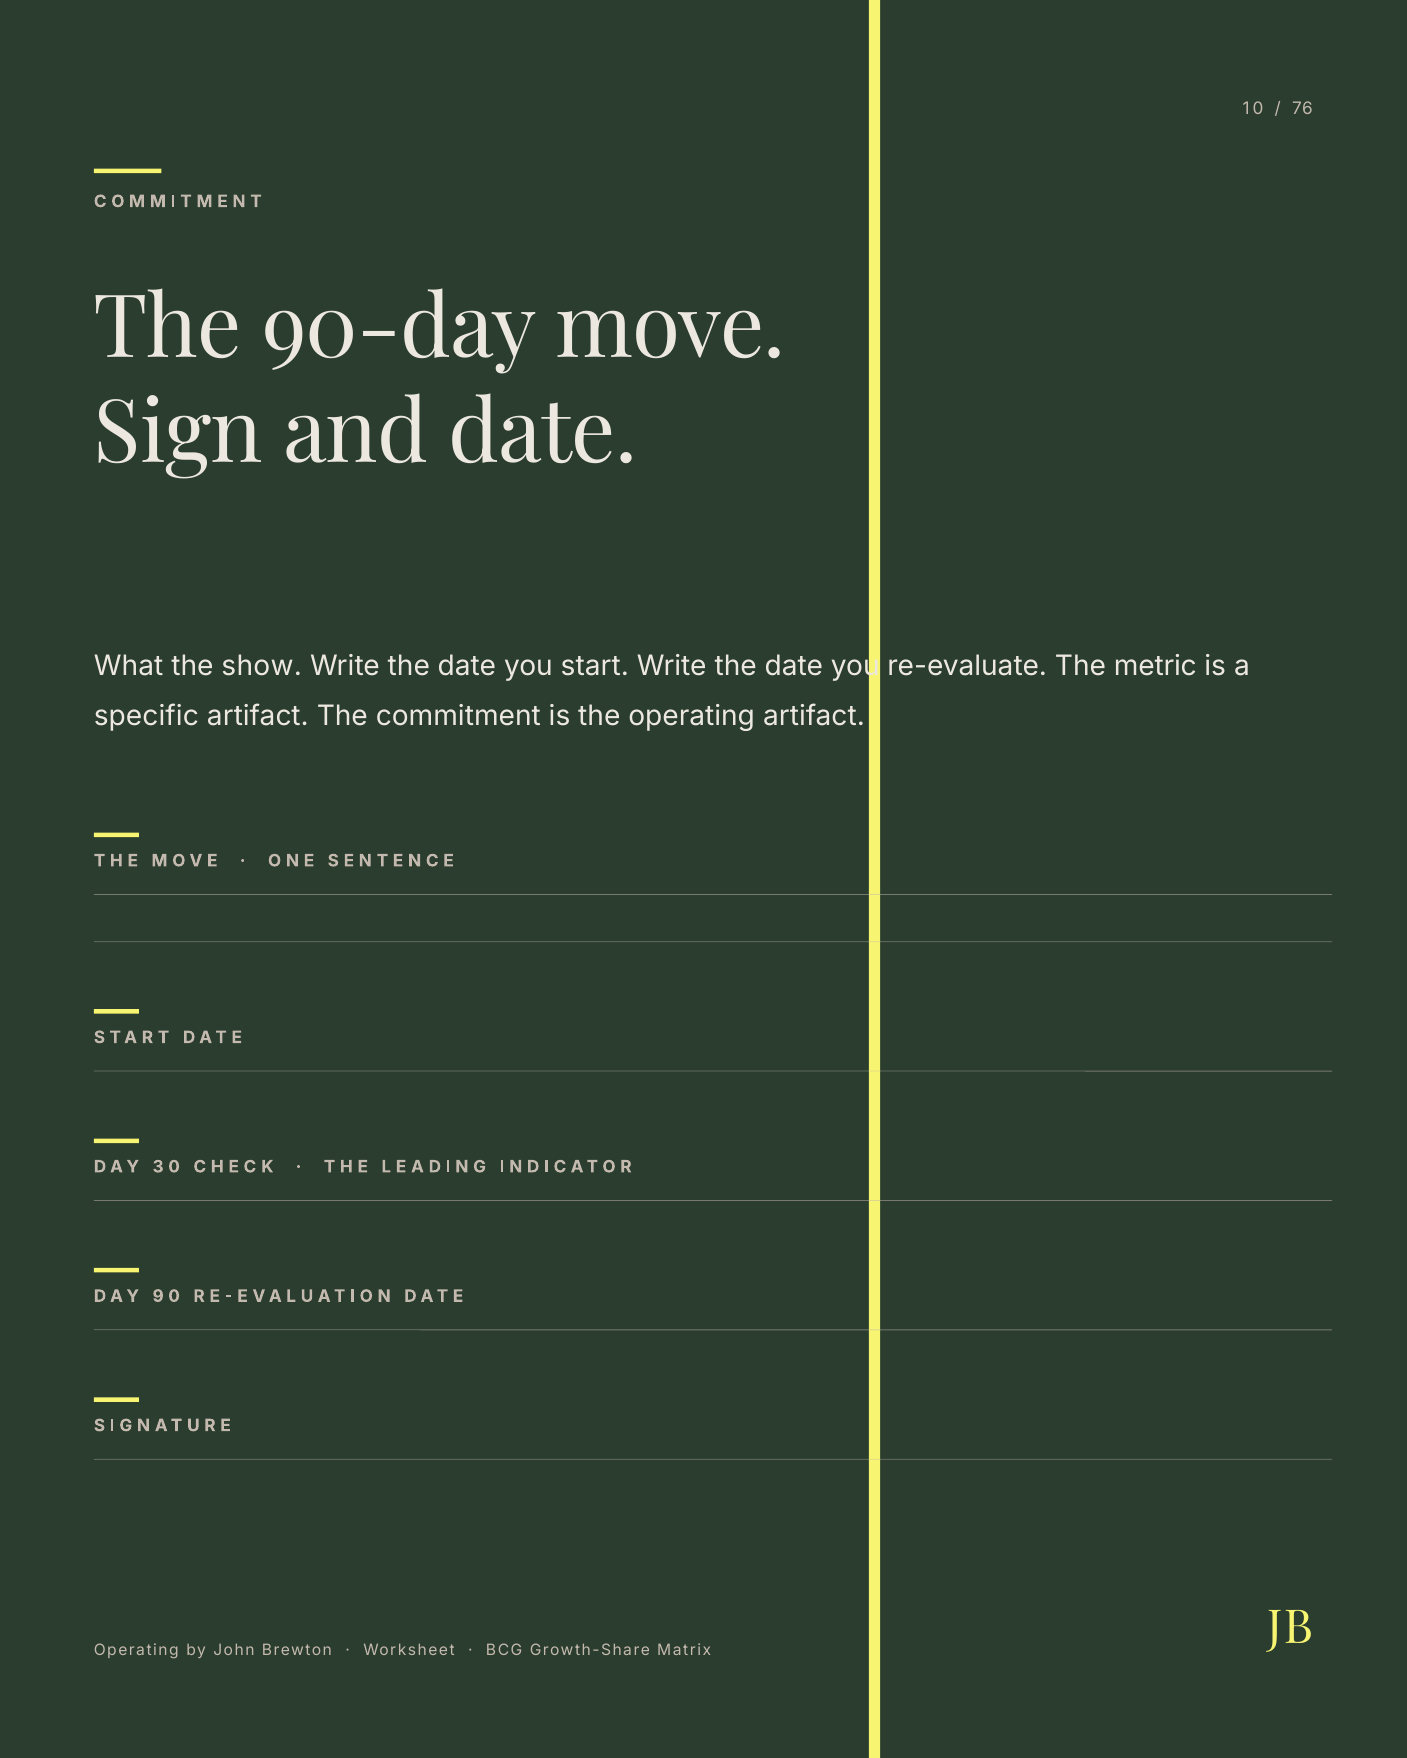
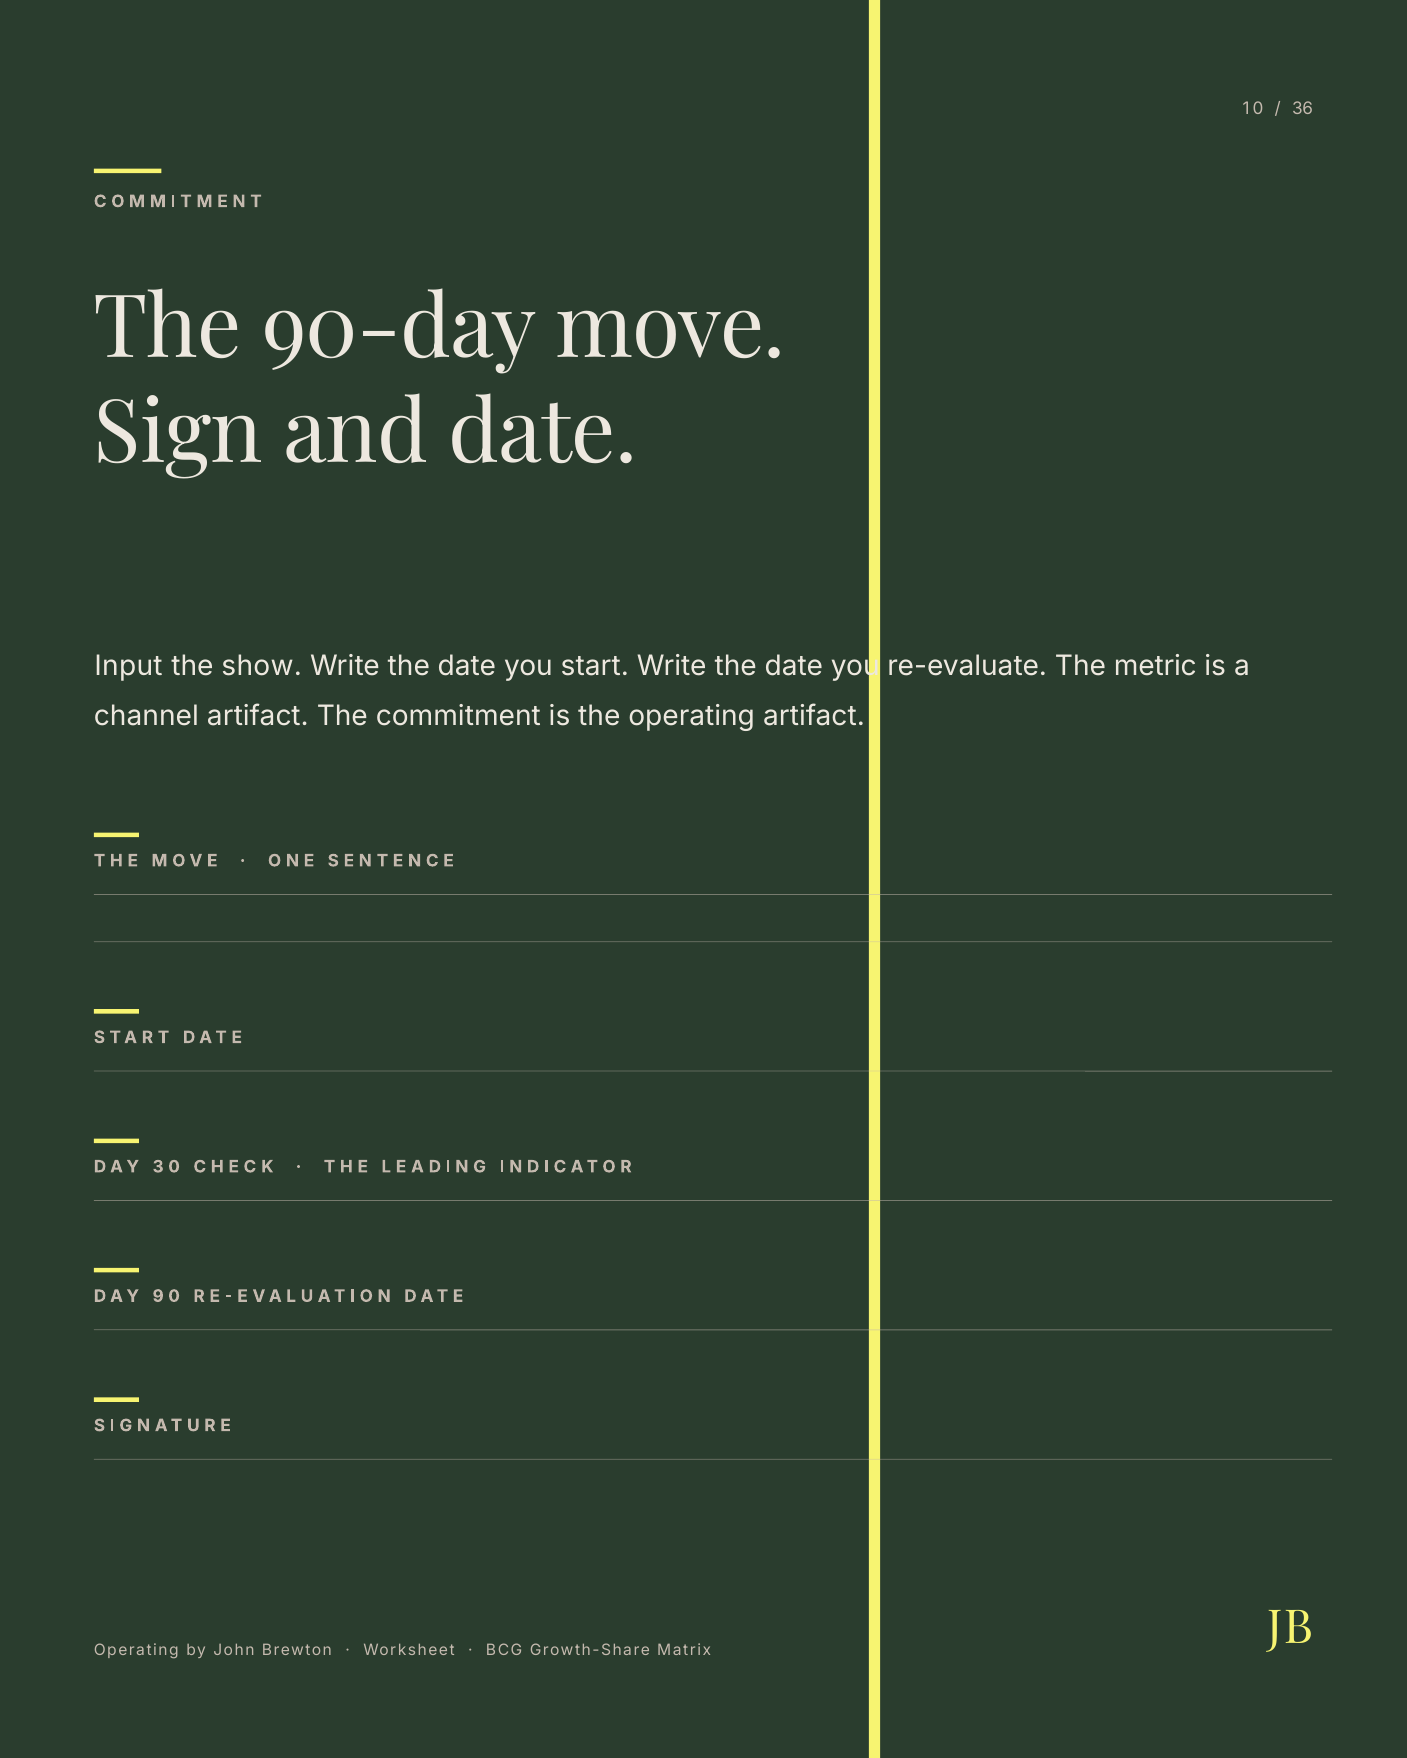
76: 76 -> 36 (1303, 109)
What: What -> Input (128, 666)
specific: specific -> channel (146, 717)
